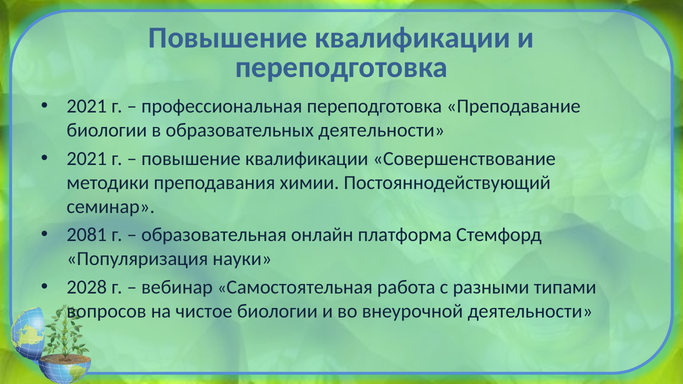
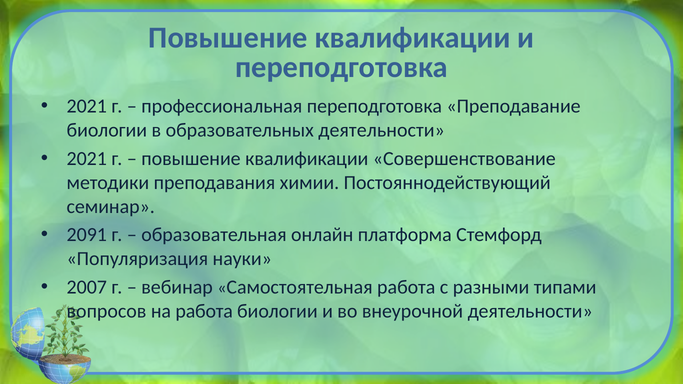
2081: 2081 -> 2091 (87, 235)
2028: 2028 -> 2007 (87, 287)
на чистое: чистое -> работа (204, 311)
